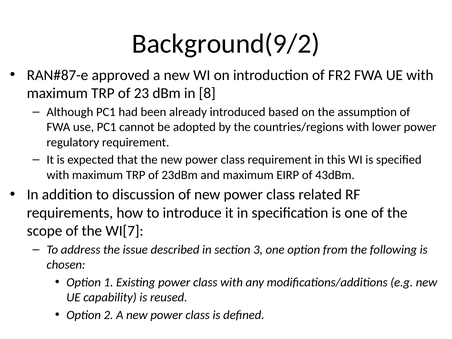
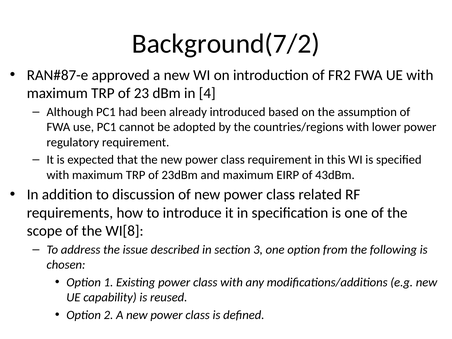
Background(9/2: Background(9/2 -> Background(7/2 (226, 44)
8: 8 -> 4 (207, 93)
WI[7: WI[7 -> WI[8 (124, 231)
